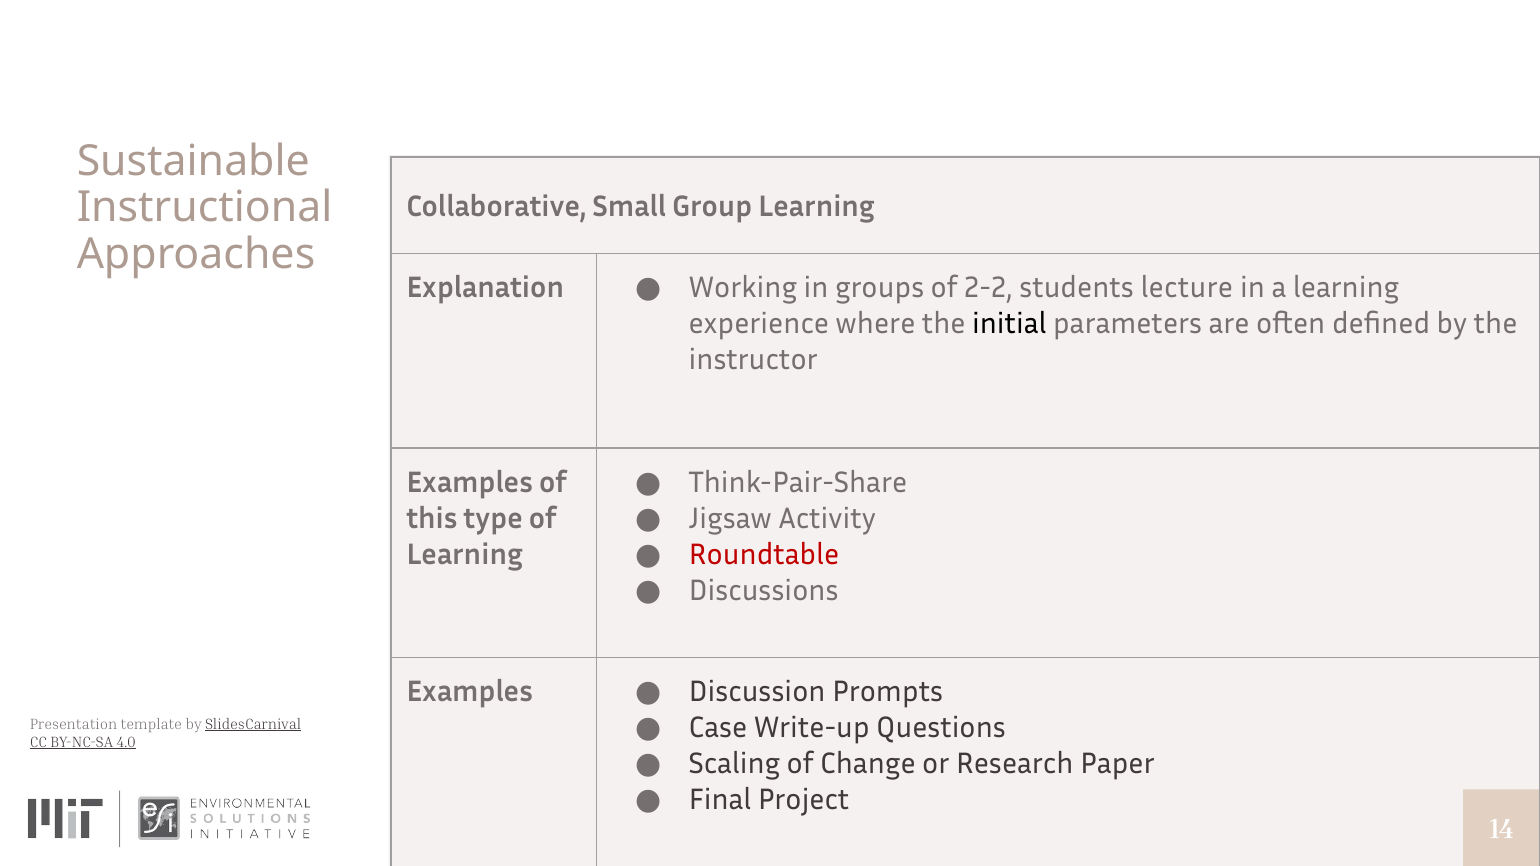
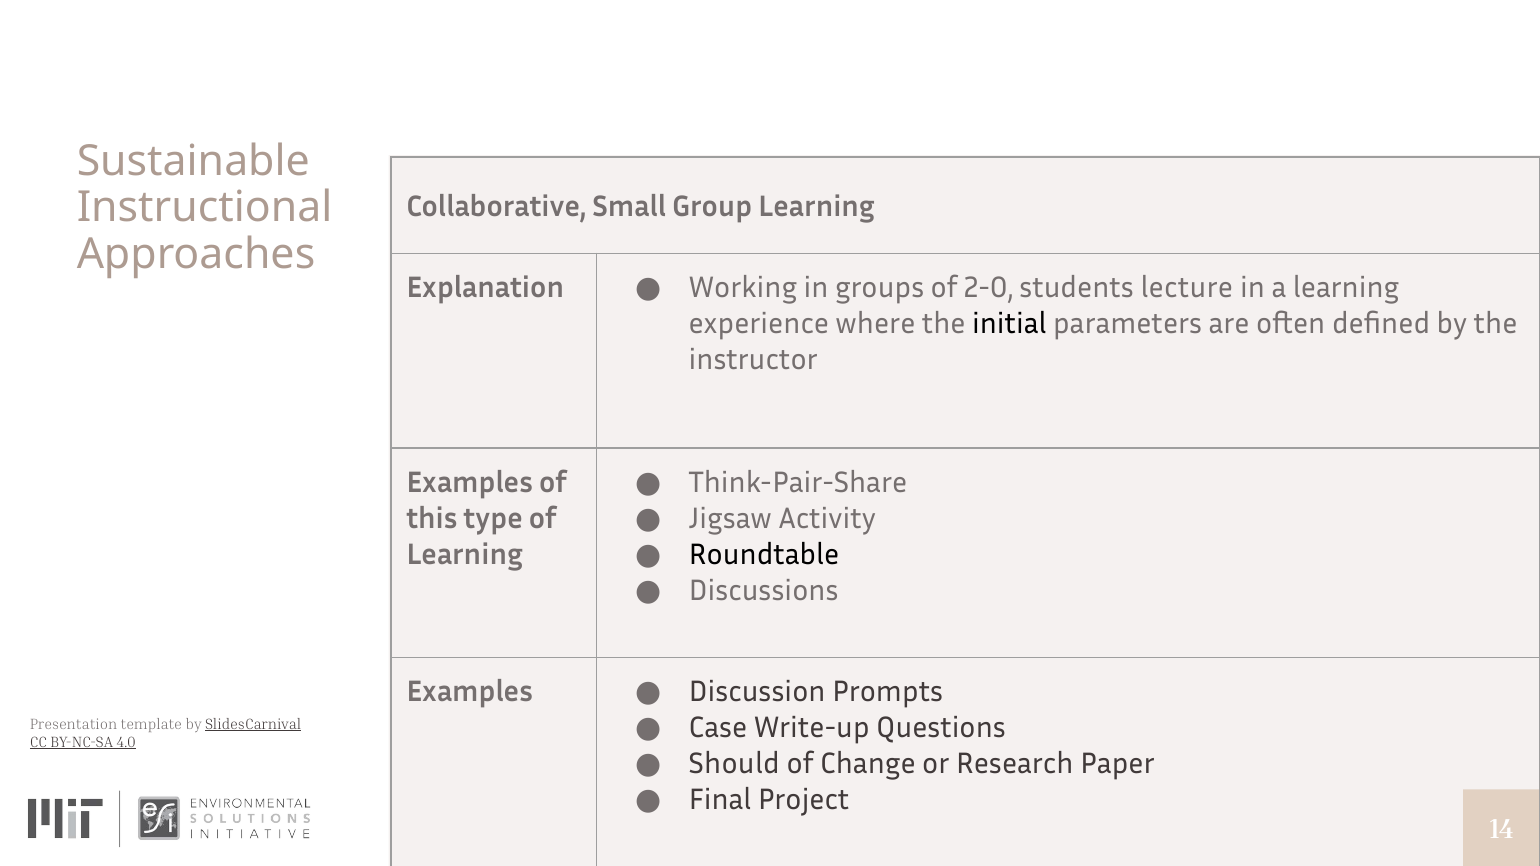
2-2: 2-2 -> 2-0 (989, 288)
Roundtable colour: red -> black (764, 555)
Scaling: Scaling -> Should (734, 764)
